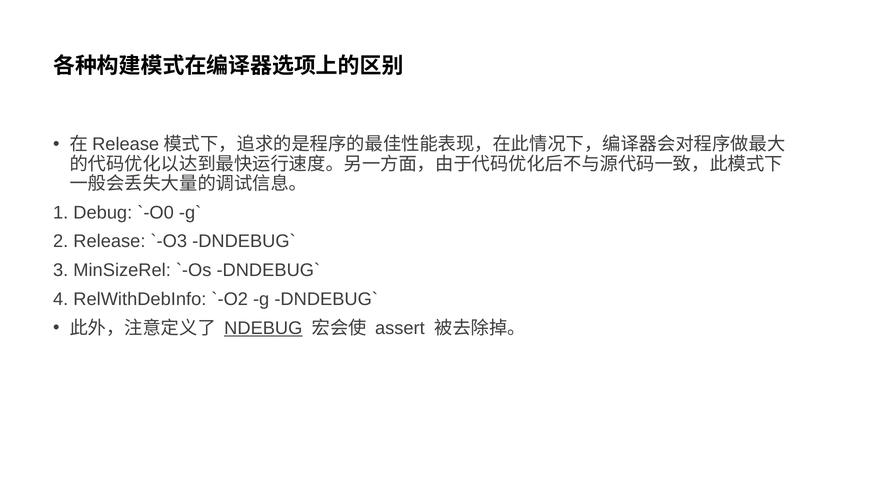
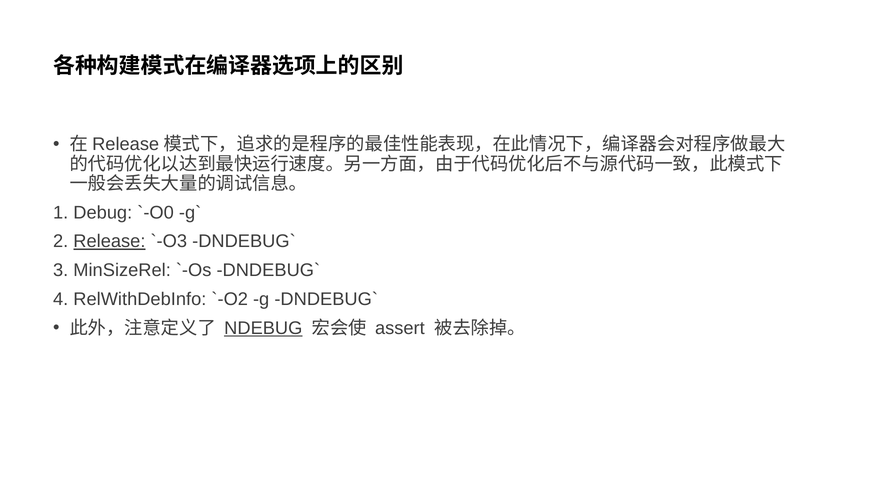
Release underline: none -> present (109, 241)
